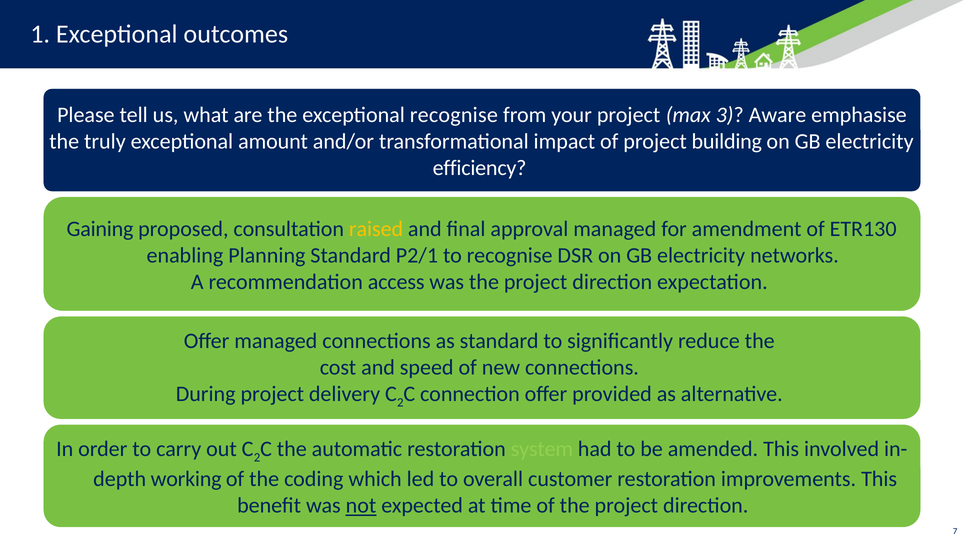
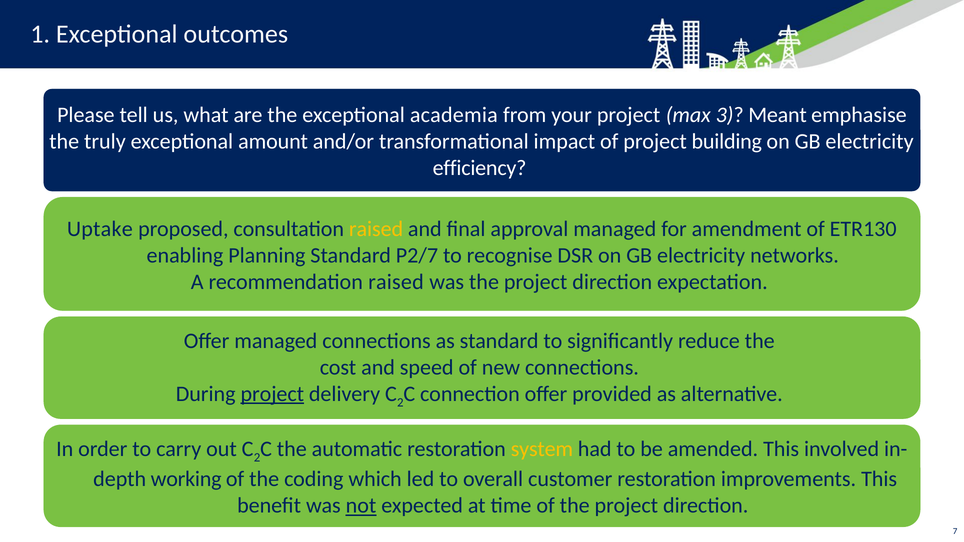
exceptional recognise: recognise -> academia (454, 115)
Aware: Aware -> Meant (778, 115)
Gaining: Gaining -> Uptake (100, 229)
P2/1: P2/1 -> P2/7 (417, 256)
recommendation access: access -> raised (396, 282)
project underline: none -> present (272, 394)
system colour: light green -> yellow (542, 449)
